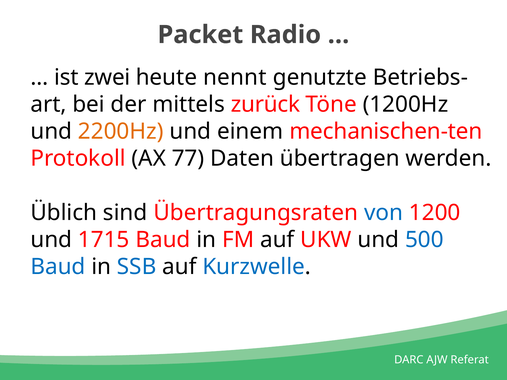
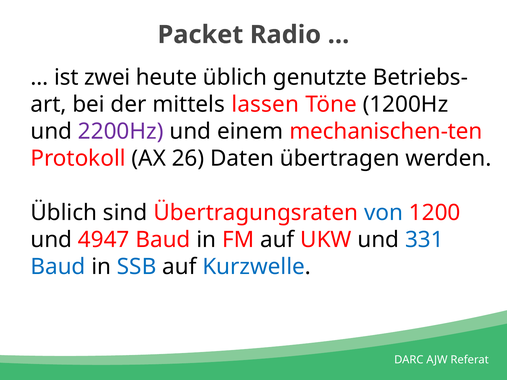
heute nennt: nennt -> üblich (235, 78)
zurück: zurück -> lassen (265, 105)
2200Hz colour: orange -> purple (121, 132)
77: 77 -> 26 (188, 159)
1715: 1715 -> 4947 (104, 240)
500: 500 -> 331 (424, 240)
